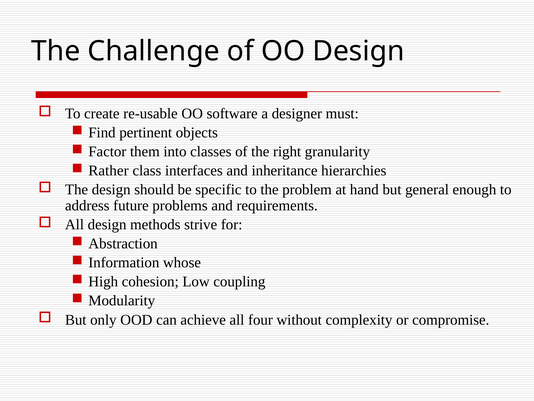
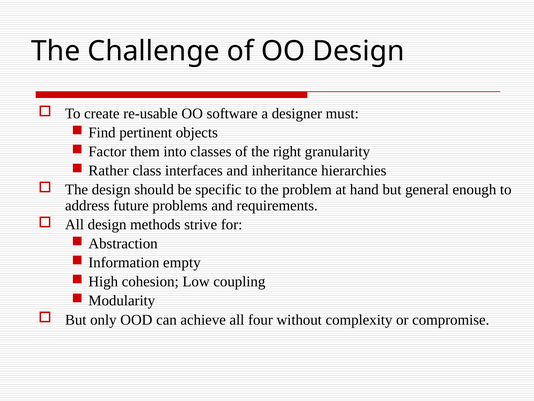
whose: whose -> empty (182, 262)
